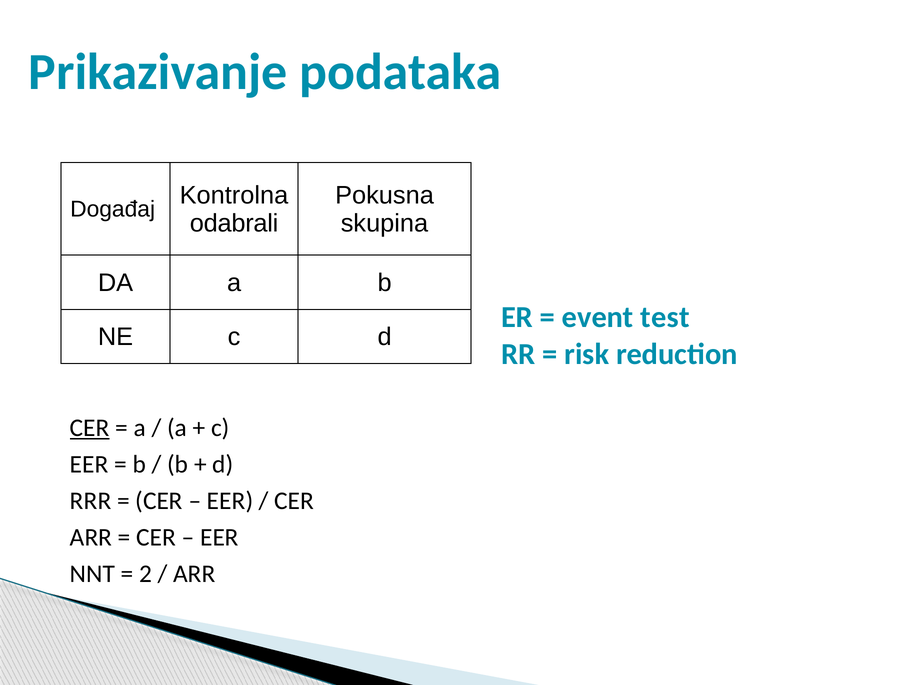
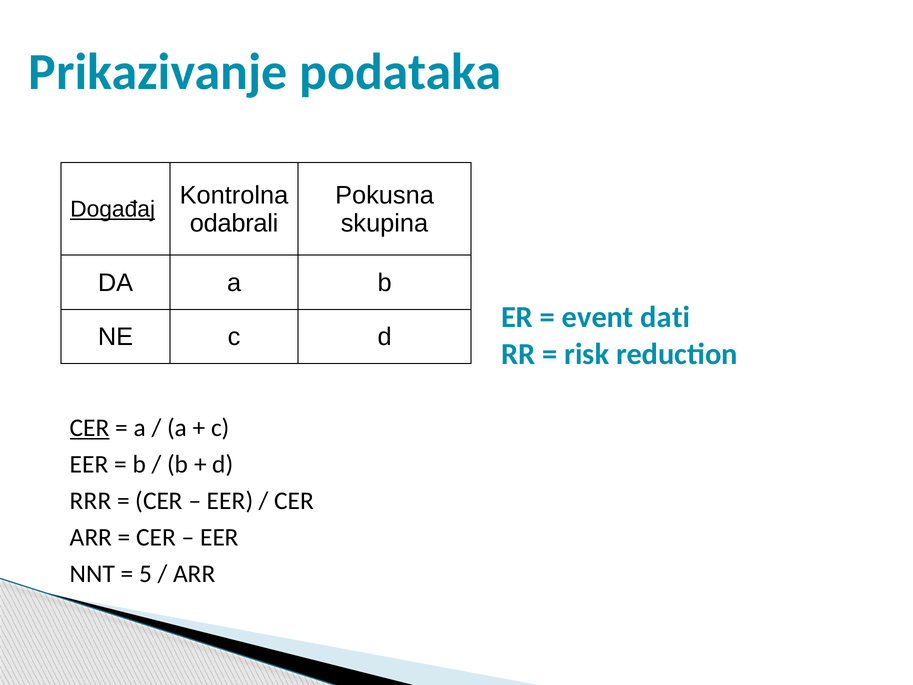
Događaj underline: none -> present (113, 209)
test: test -> dati (665, 317)
2: 2 -> 5 (146, 574)
